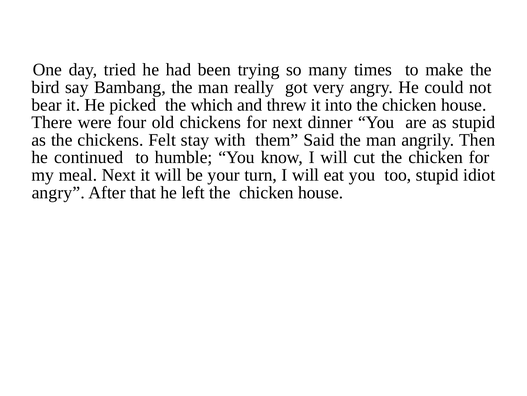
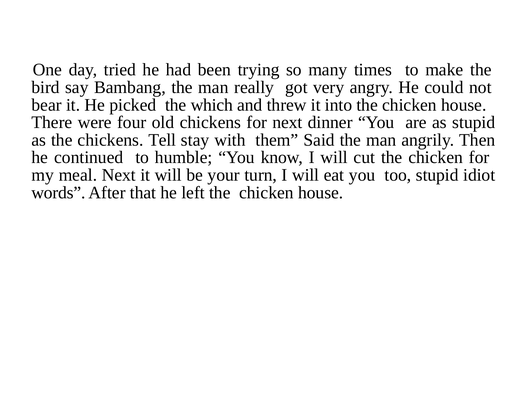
Felt: Felt -> Tell (162, 140)
angry: angry -> words (58, 192)
